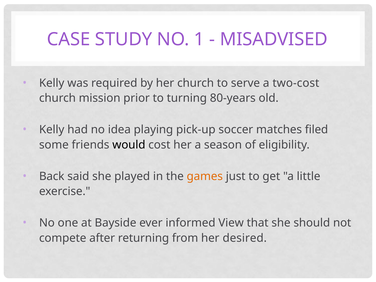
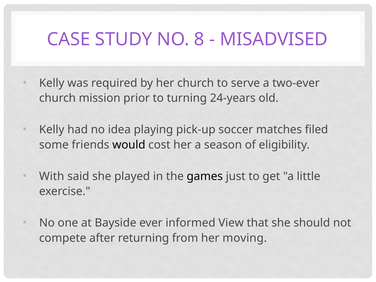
1: 1 -> 8 (199, 39)
two-cost: two-cost -> two-ever (296, 83)
80-years: 80-years -> 24-years (233, 98)
Back: Back -> With (52, 176)
games colour: orange -> black (205, 176)
desired: desired -> moving (245, 238)
